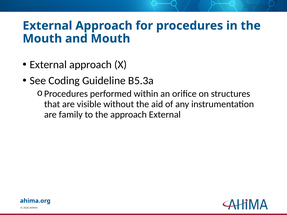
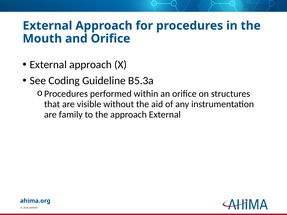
and Mouth: Mouth -> Orifice (111, 39)
